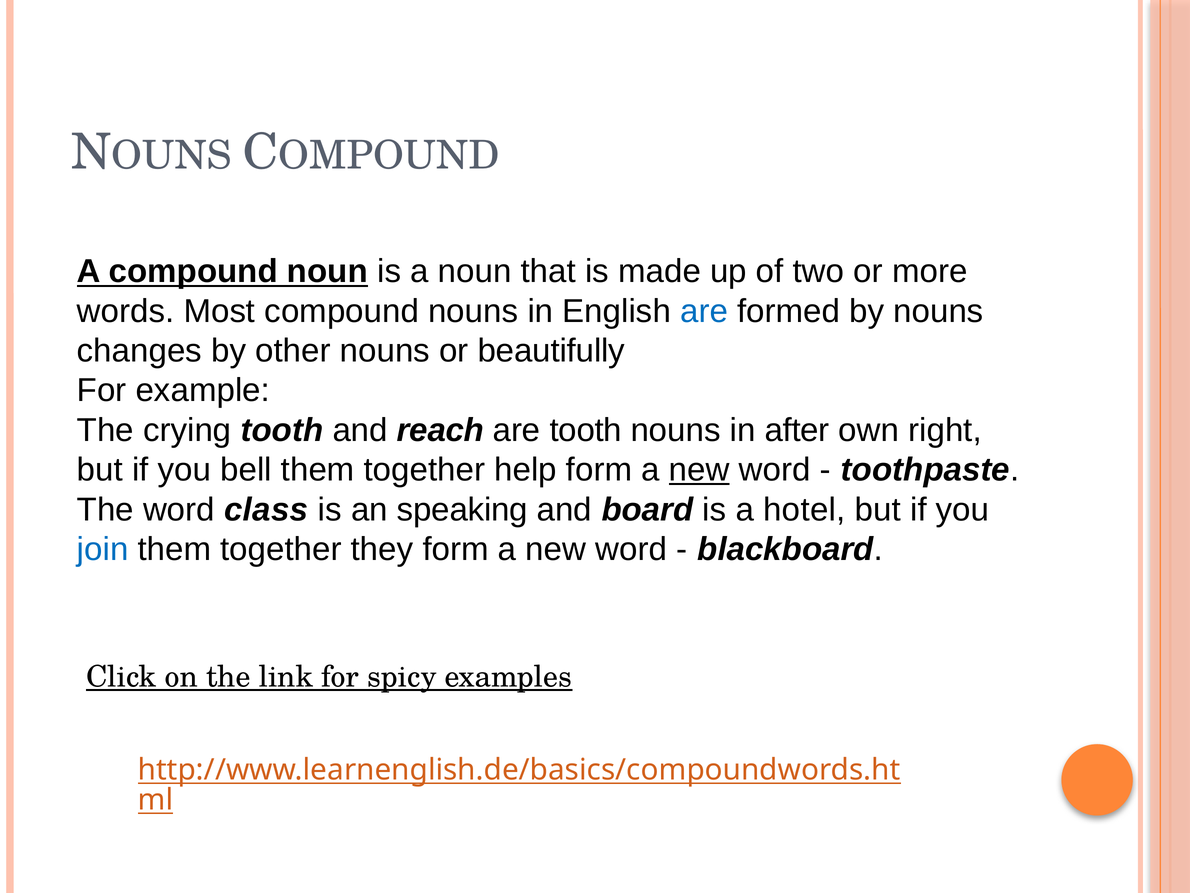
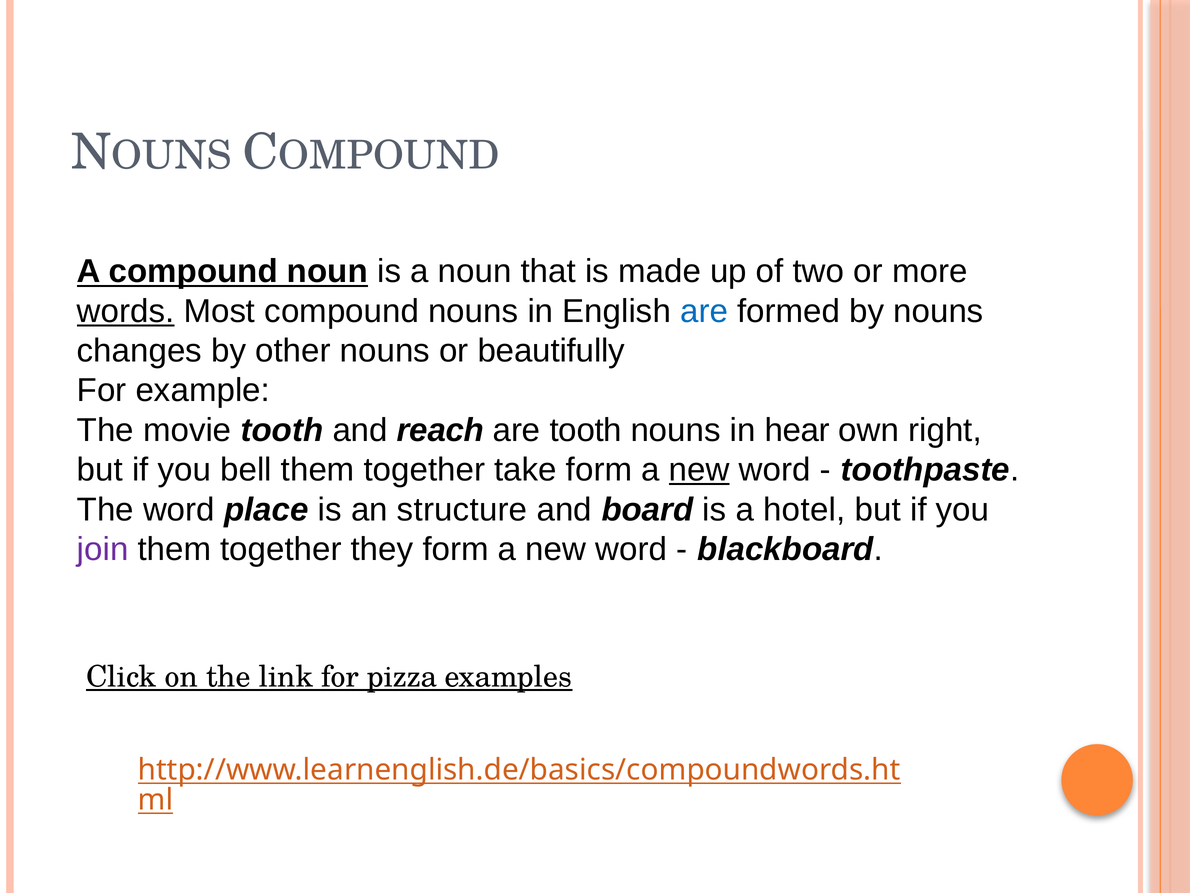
words underline: none -> present (126, 311)
crying: crying -> movie (187, 430)
after: after -> hear (797, 430)
help: help -> take (526, 470)
class: class -> place (266, 509)
speaking: speaking -> structure (462, 509)
join colour: blue -> purple (103, 549)
spicy: spicy -> pizza (402, 677)
